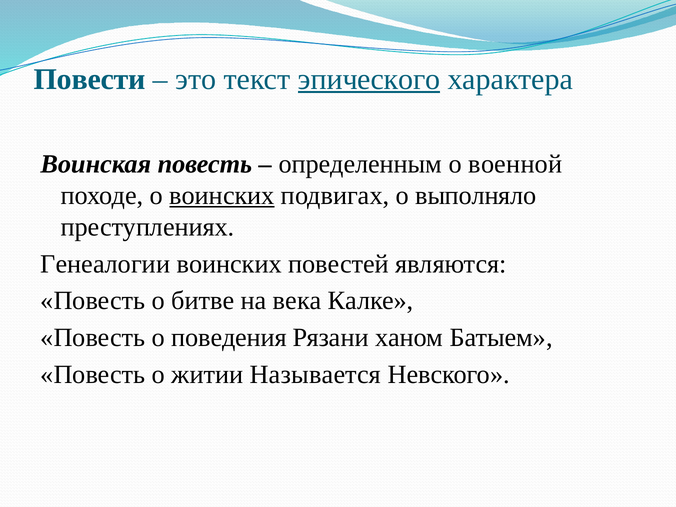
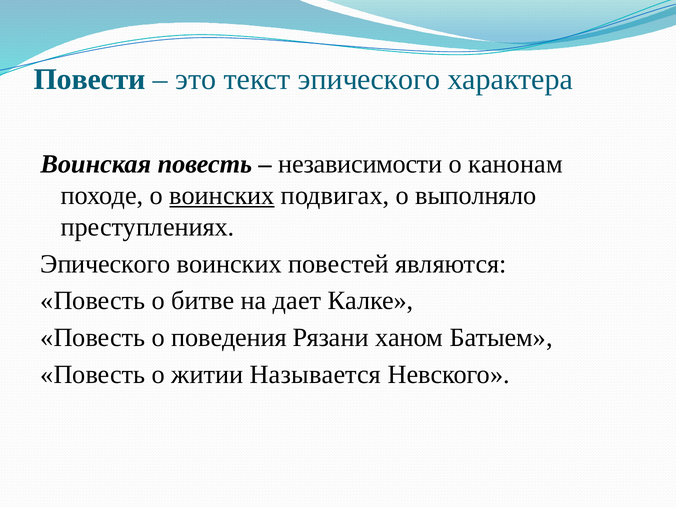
эпического underline: present -> none (369, 79)
определенным: определенным -> независимости (360, 164)
военной: военной -> канонам (515, 164)
Генеалогии: Генеалогии -> Эпического (105, 264)
века: века -> дает (297, 301)
